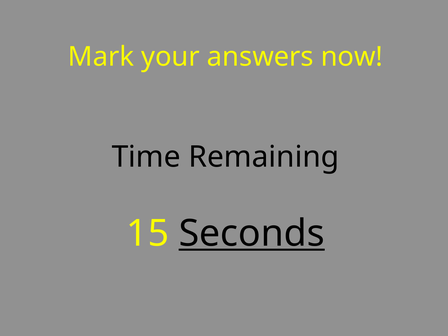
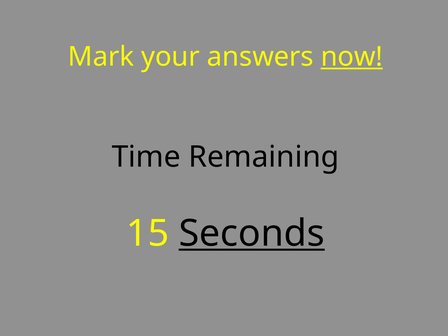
now underline: none -> present (352, 57)
